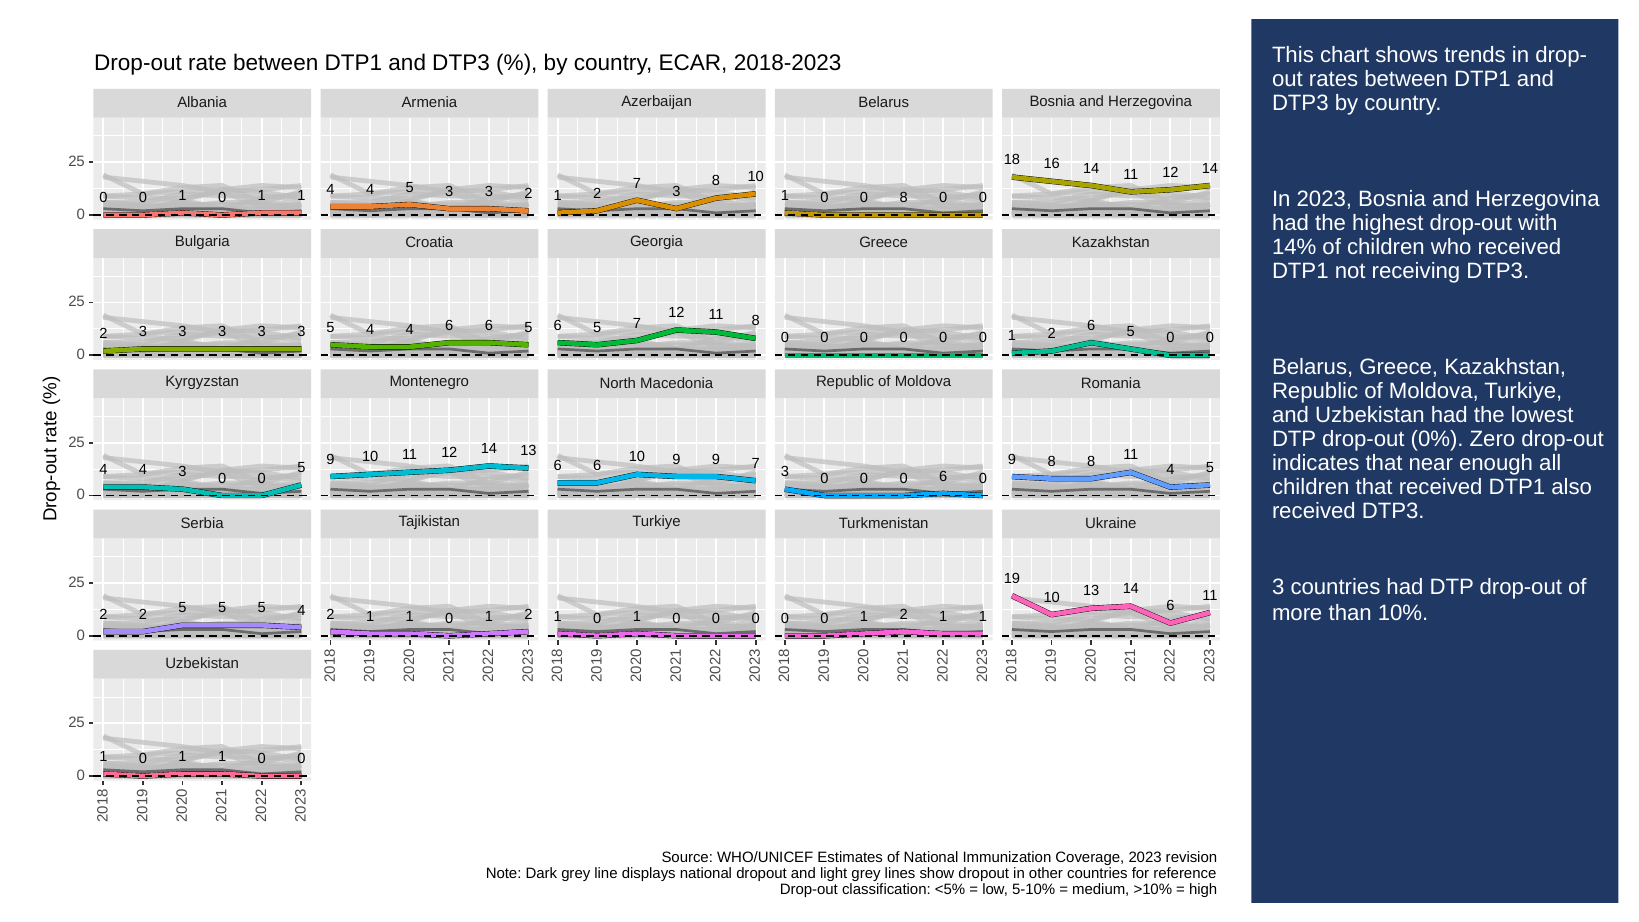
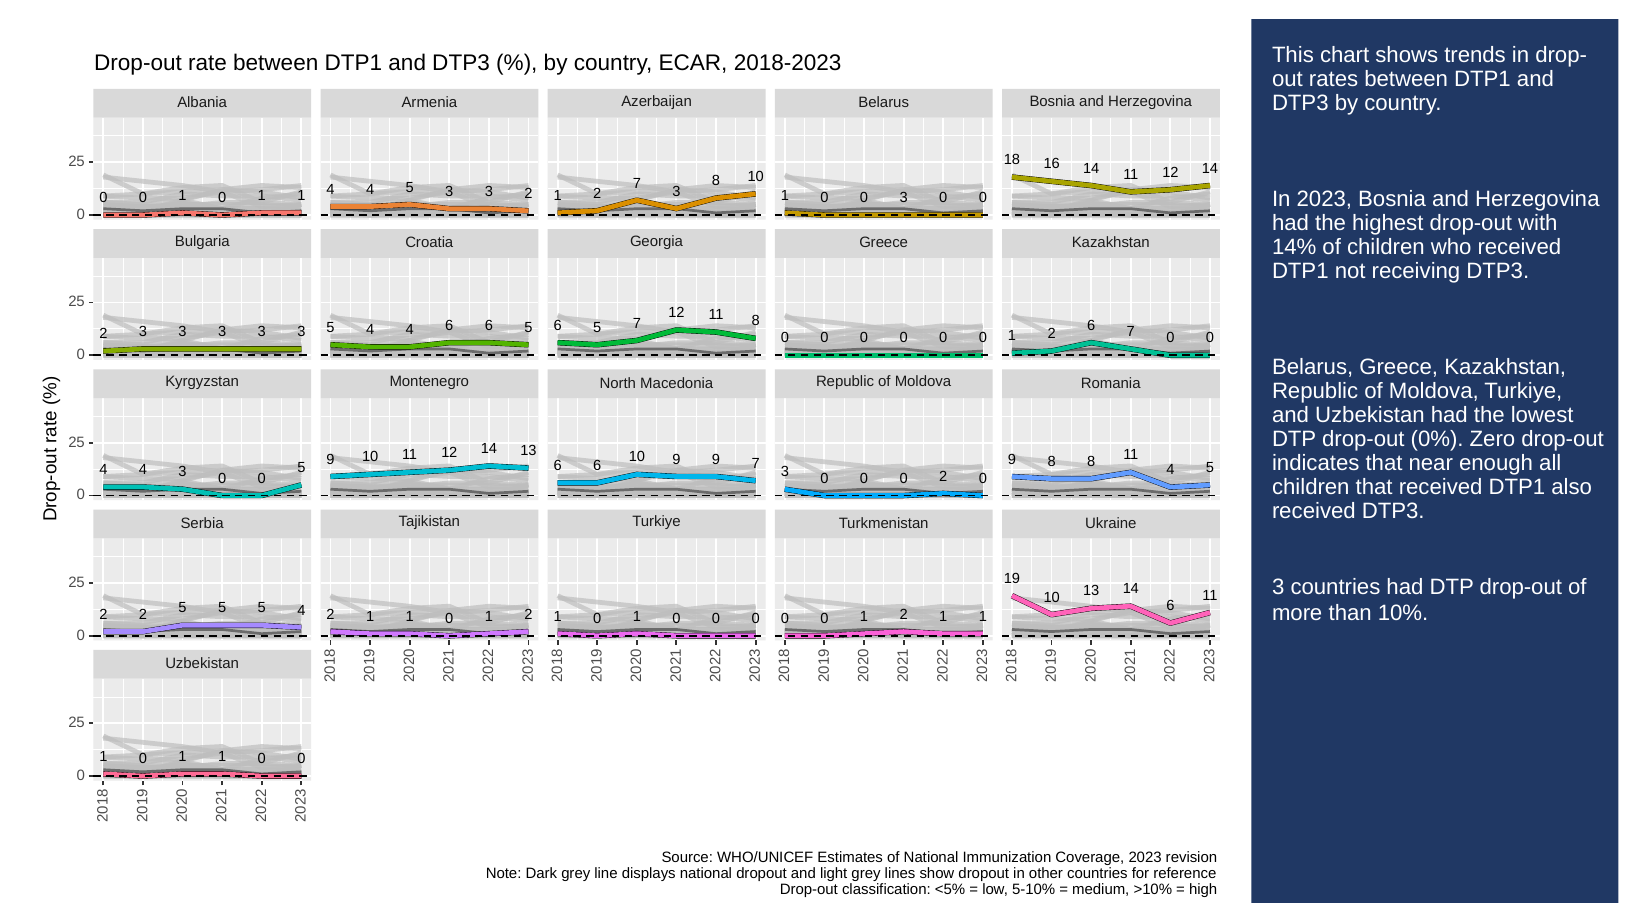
1 0 0 8: 8 -> 3 (904, 198)
5: 5 -> 7 (1131, 332)
0 0 6: 6 -> 2 (943, 476)
